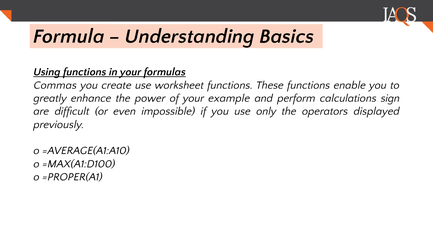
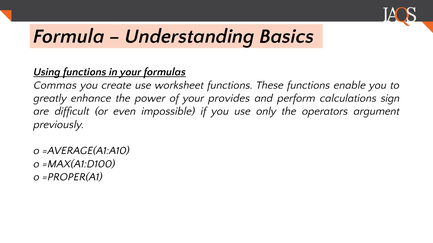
example: example -> provides (229, 99)
displayed: displayed -> argument (377, 112)
